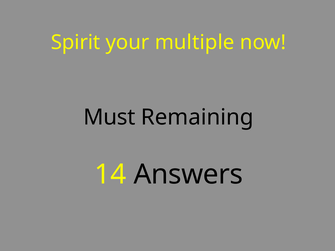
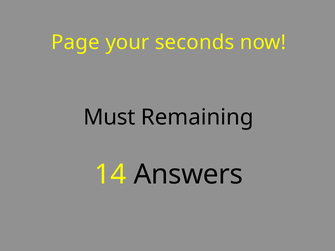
Spirit: Spirit -> Page (75, 42)
multiple: multiple -> seconds (195, 42)
